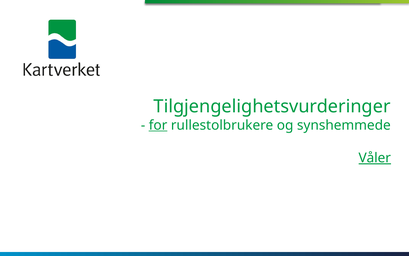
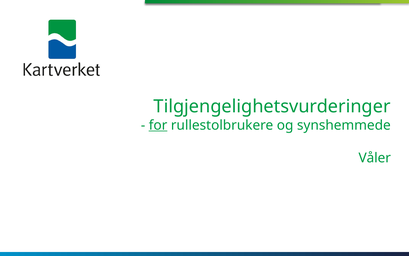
Våler underline: present -> none (375, 158)
